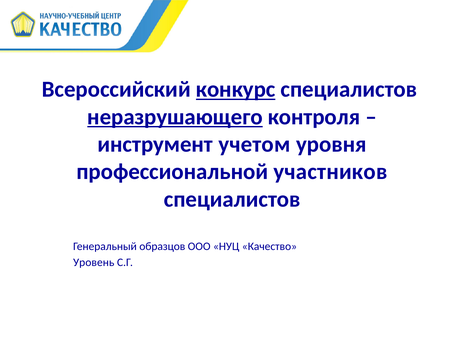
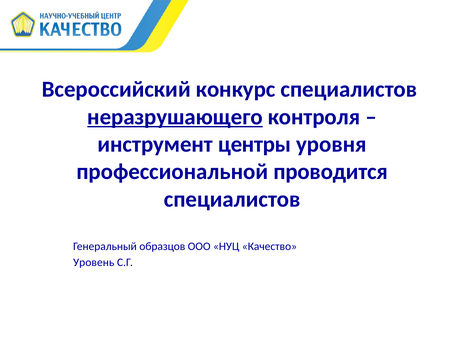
конкурс underline: present -> none (236, 89)
учетом: учетом -> центры (255, 144)
участников: участников -> проводится (331, 172)
